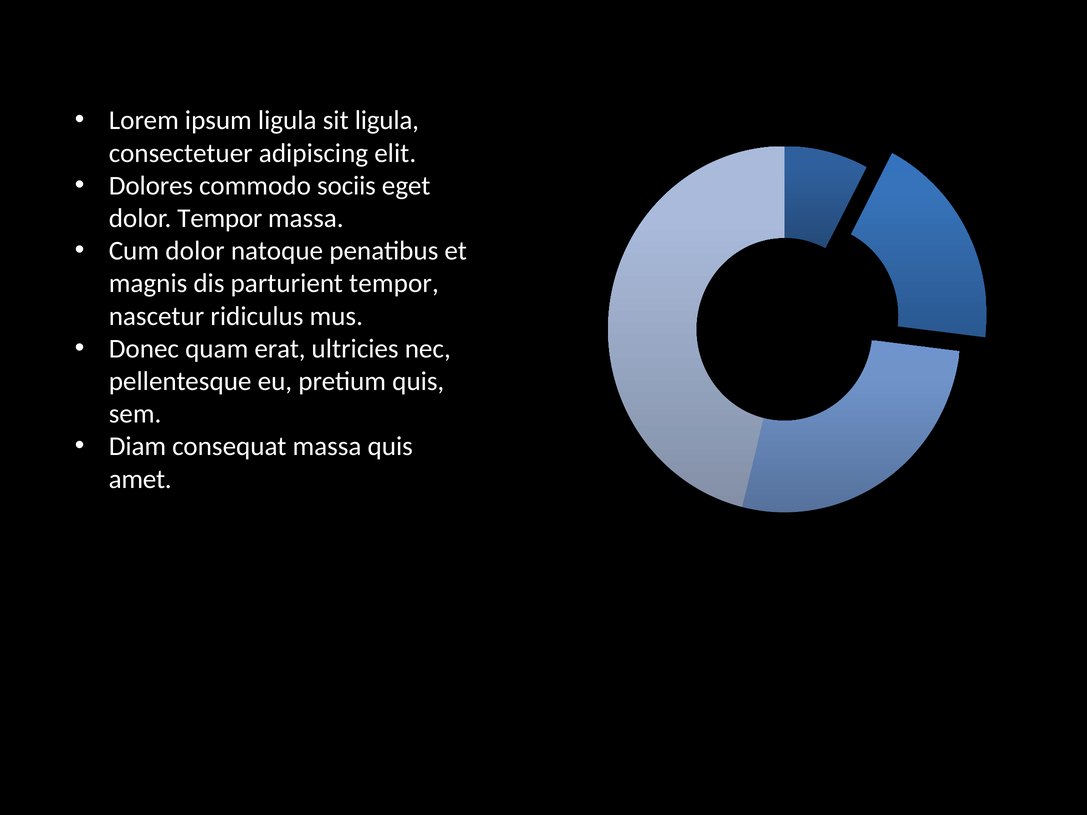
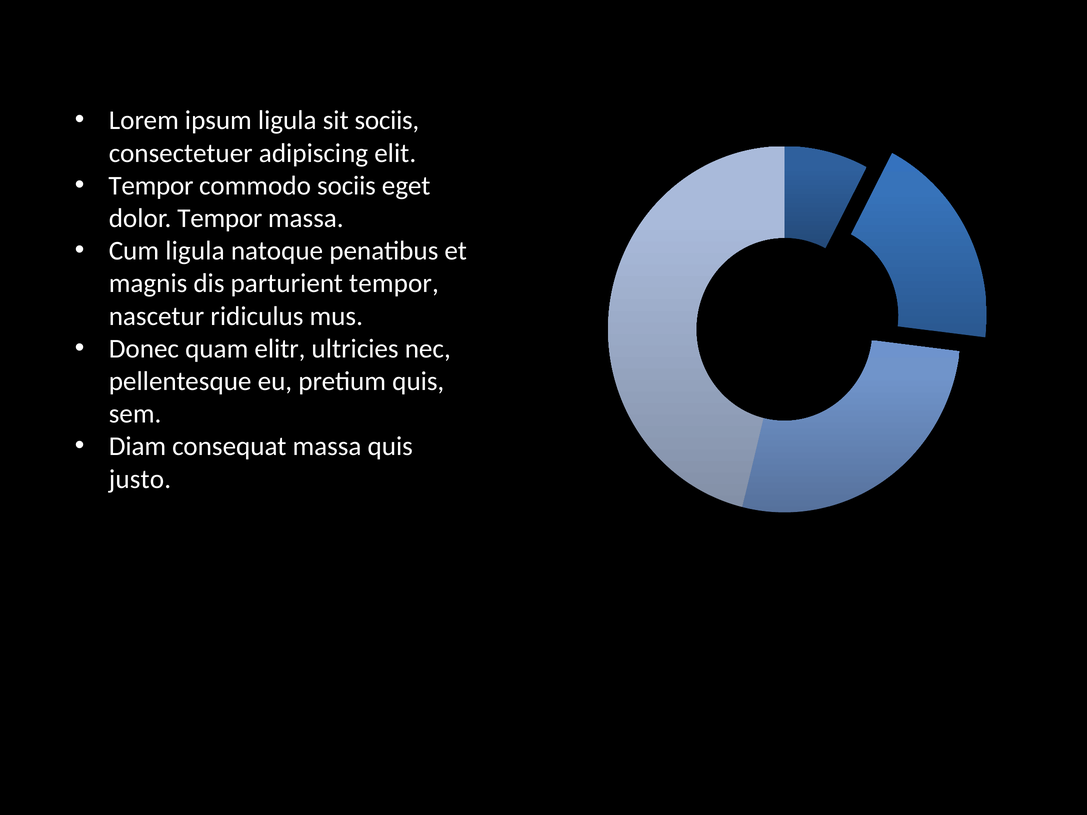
sit ligula: ligula -> sociis (387, 120)
Dolores: Dolores -> Tempor (151, 186)
Cum dolor: dolor -> ligula (195, 251)
erat: erat -> elitr (280, 349)
amet: amet -> justo (140, 479)
